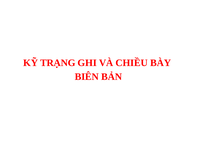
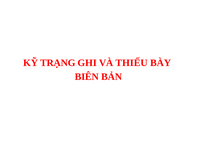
CHIỀU: CHIỀU -> THIẾU (132, 63)
